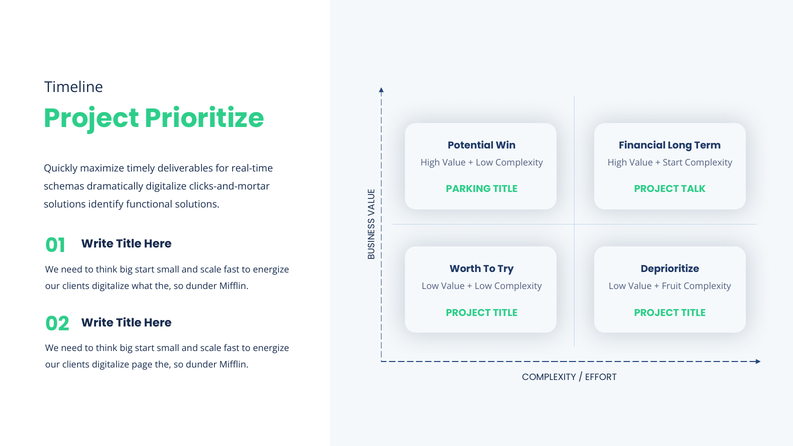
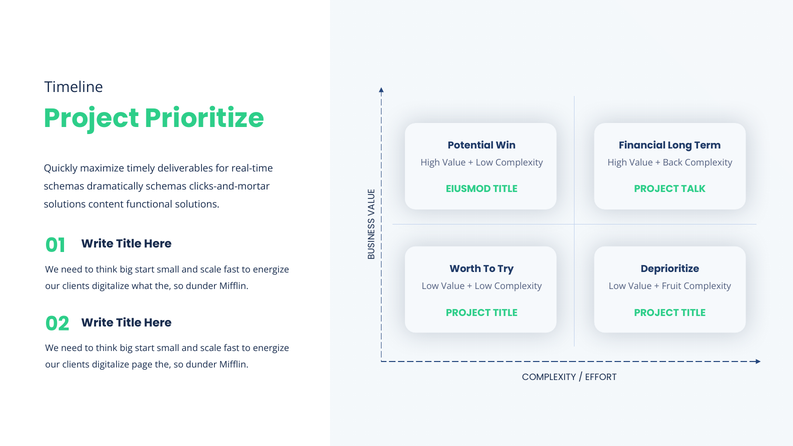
Start: Start -> Back (673, 163)
dramatically digitalize: digitalize -> schemas (166, 187)
PARKING: PARKING -> EIUSMOD (468, 189)
identify: identify -> content (106, 204)
